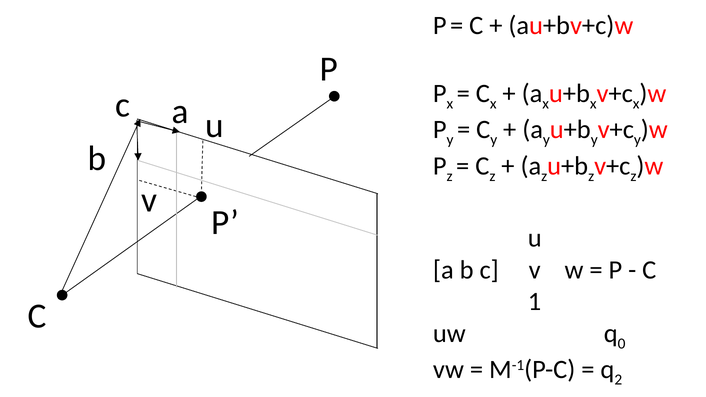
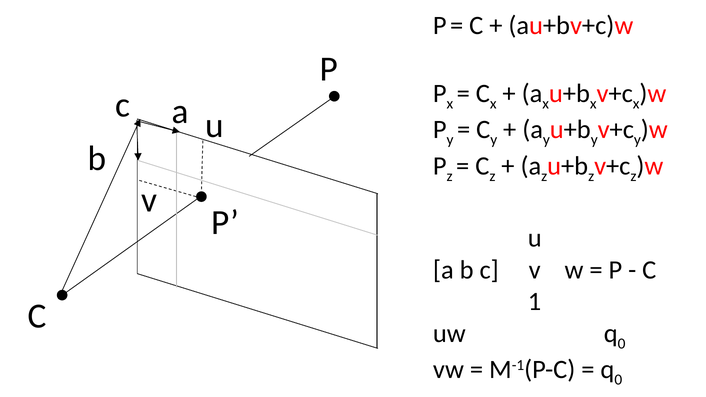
2: 2 -> 0 (618, 380)
